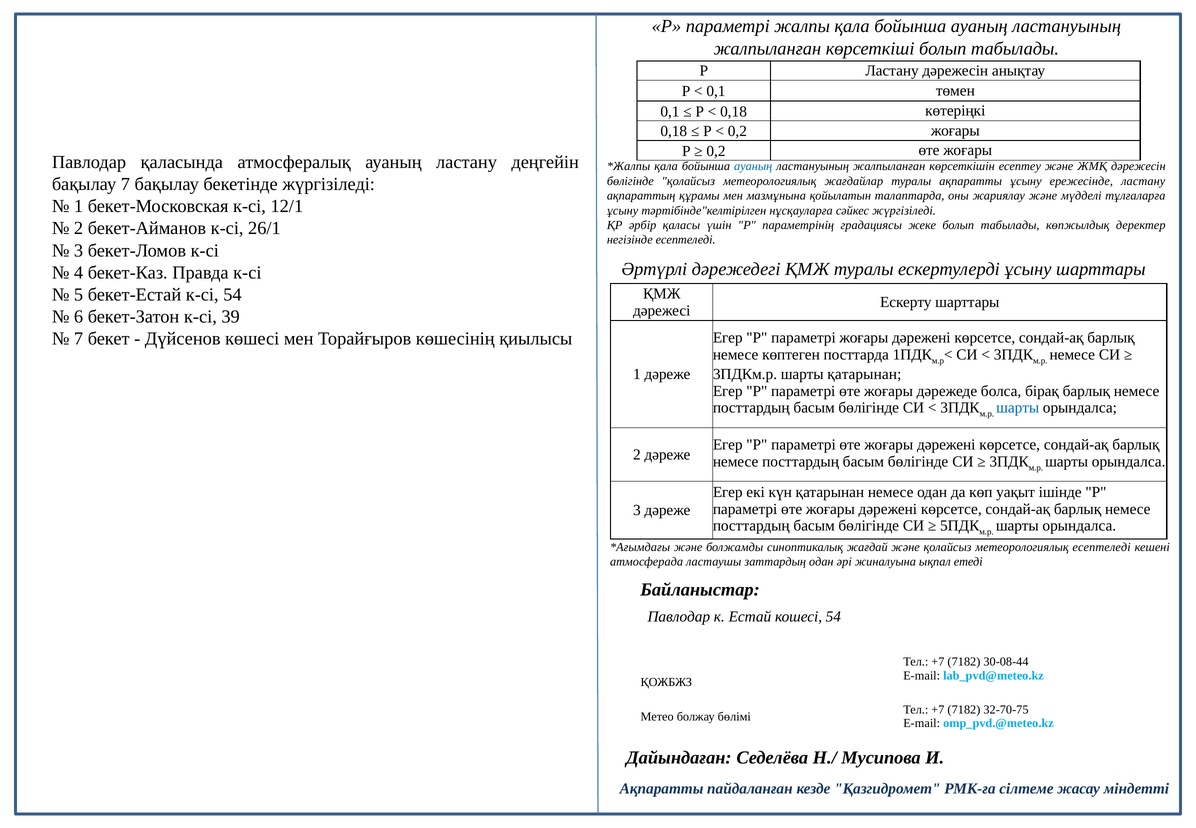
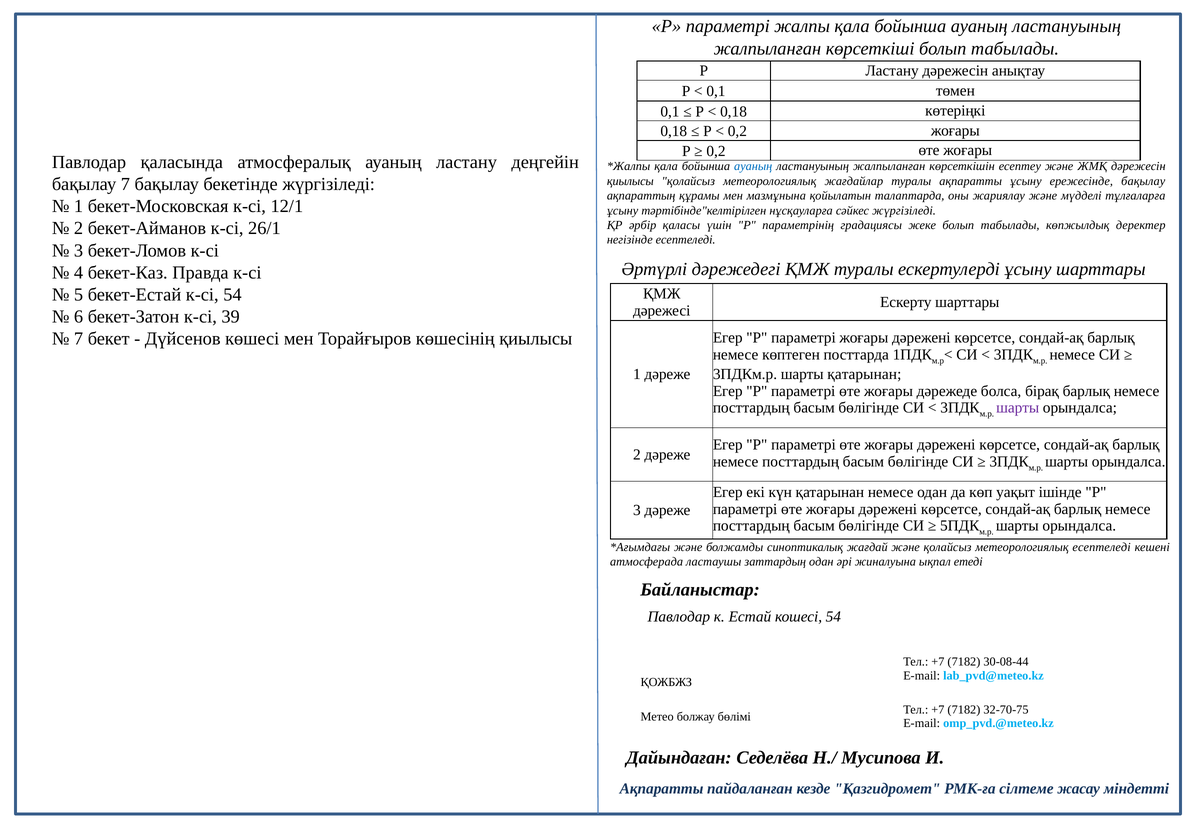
бөлігінде: бөлігінде -> қиылысы (630, 181)
ережесінде ластану: ластану -> бақылау (1143, 181)
шарты colour: blue -> purple (1018, 408)
